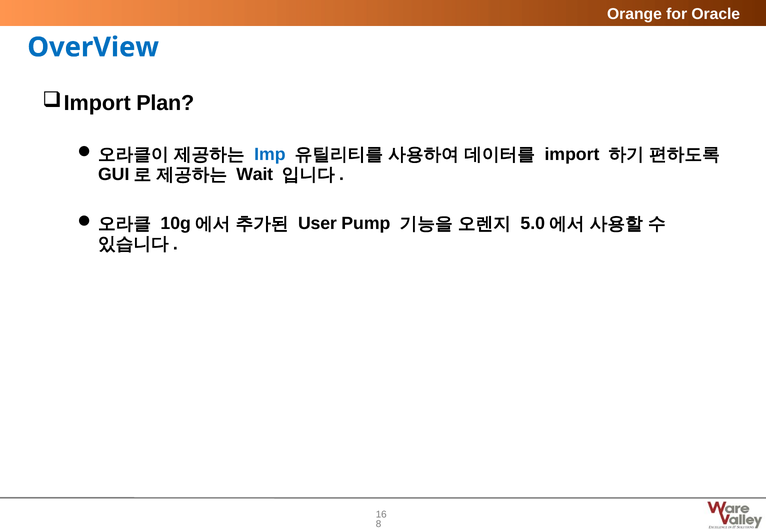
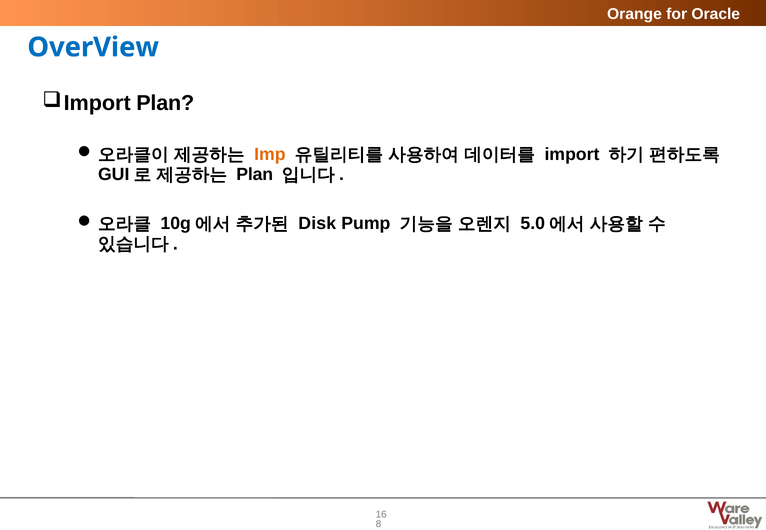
Imp colour: blue -> orange (270, 154)
Wait: Wait -> Plan (255, 175)
User: User -> Disk (317, 224)
